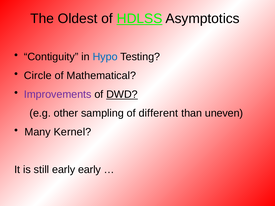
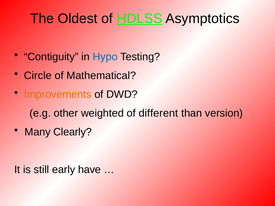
Improvements colour: purple -> orange (58, 95)
DWD underline: present -> none (122, 95)
sampling: sampling -> weighted (102, 113)
uneven: uneven -> version (224, 113)
Kernel: Kernel -> Clearly (73, 132)
early early: early -> have (89, 170)
